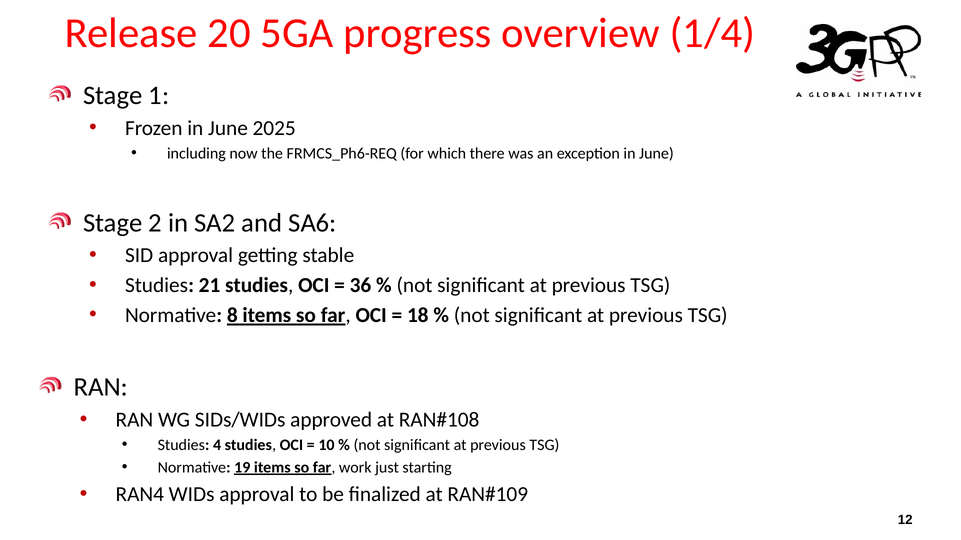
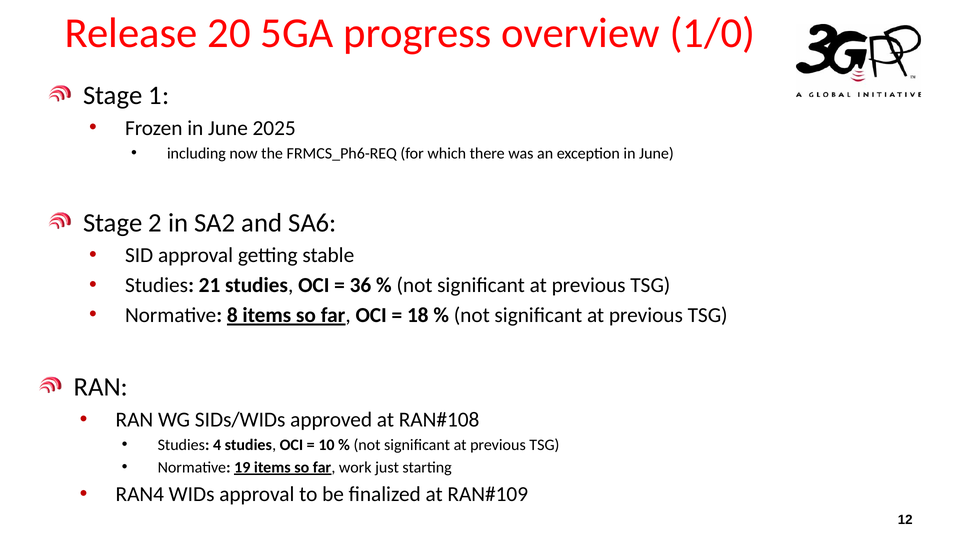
1/4: 1/4 -> 1/0 (712, 33)
